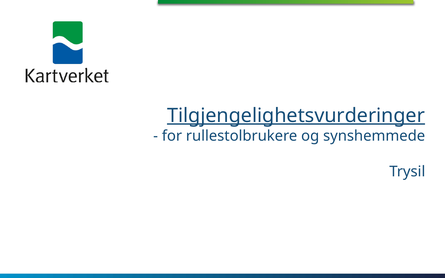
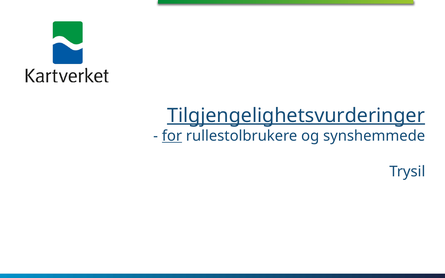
for underline: none -> present (172, 136)
